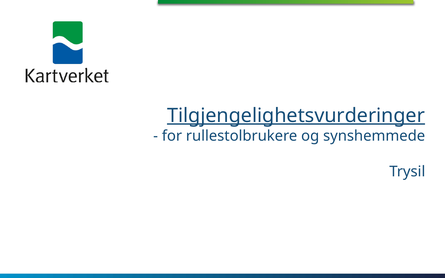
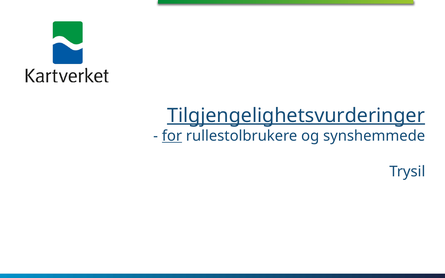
for underline: none -> present (172, 136)
